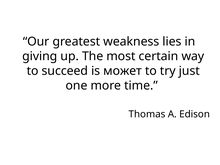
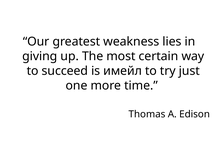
может: может -> имейл (123, 71)
